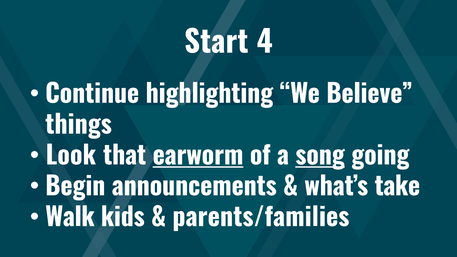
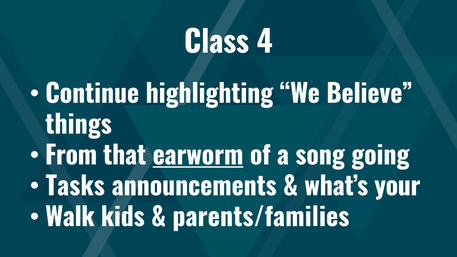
Start: Start -> Class (217, 43)
Look: Look -> From (71, 156)
song underline: present -> none (320, 156)
Begin: Begin -> Tasks (75, 187)
take: take -> your (397, 187)
